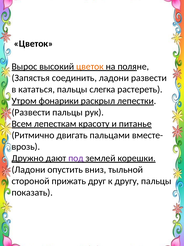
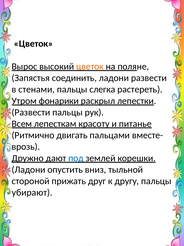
кататься: кататься -> стенами (37, 89)
под colour: purple -> blue (76, 158)
показать: показать -> убирают (32, 192)
